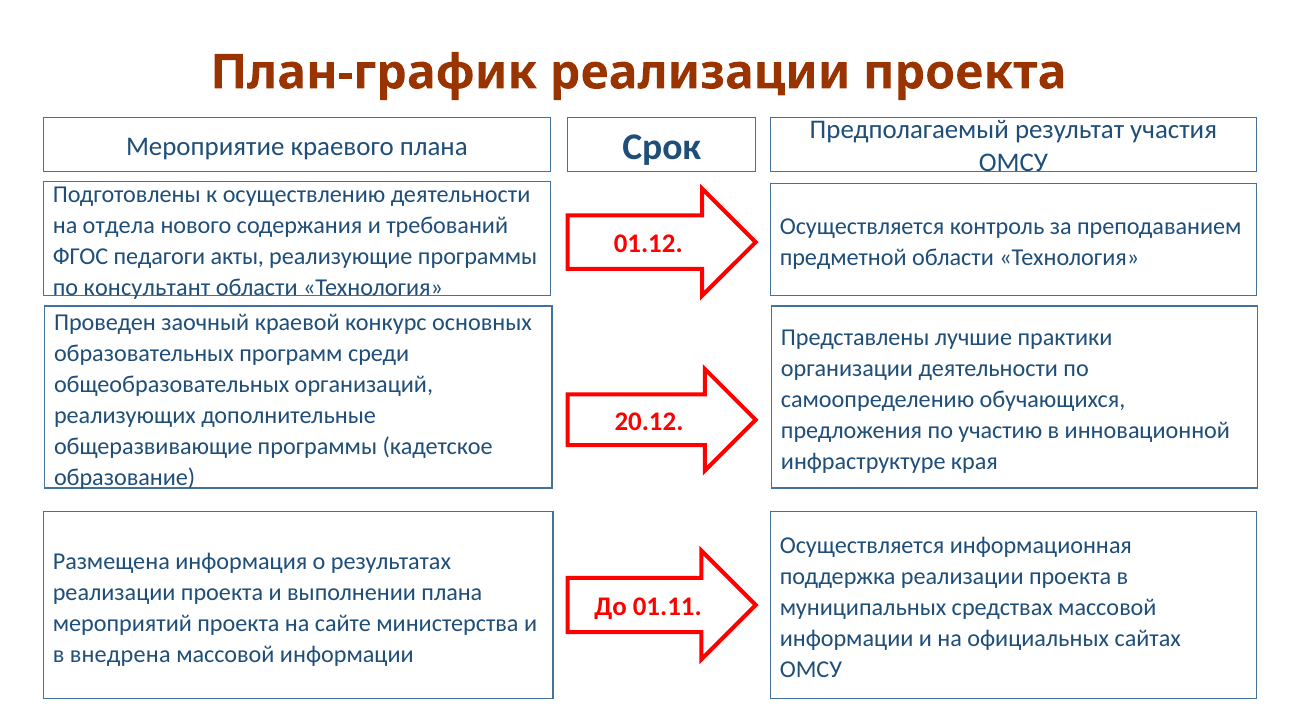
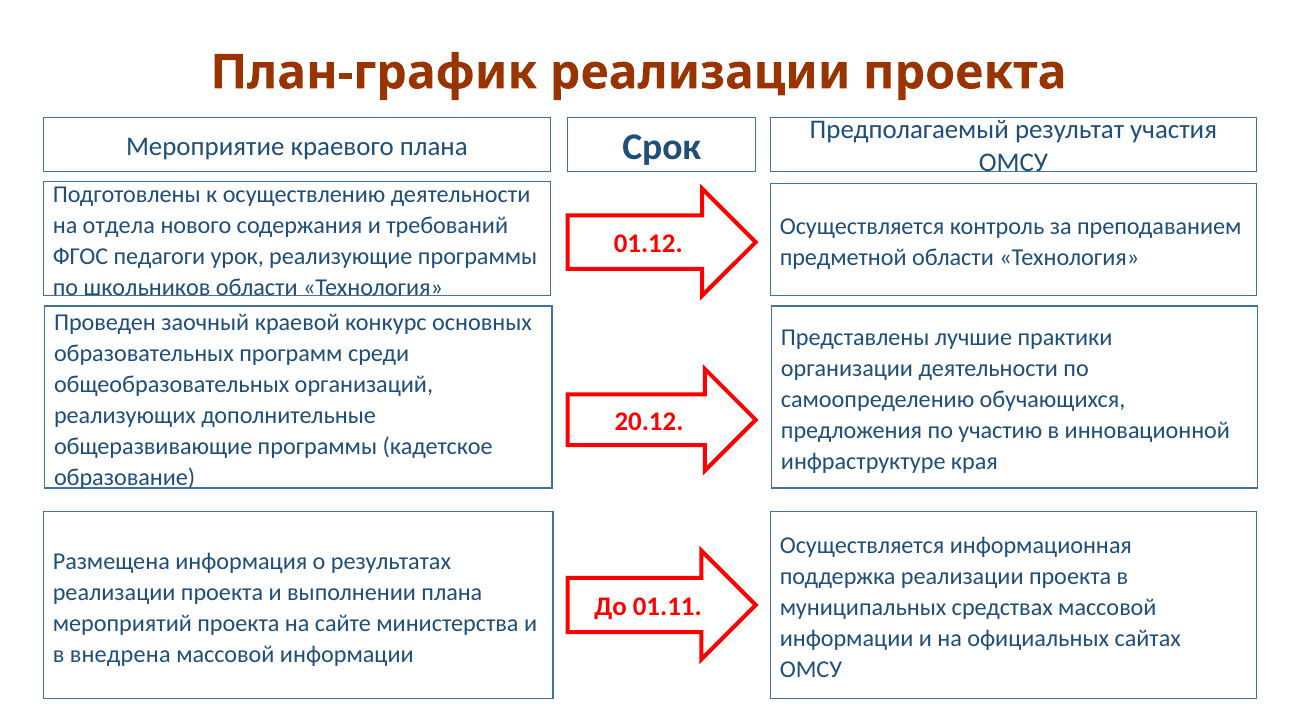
акты: акты -> урок (237, 257)
консультант: консультант -> школьников (147, 288)
